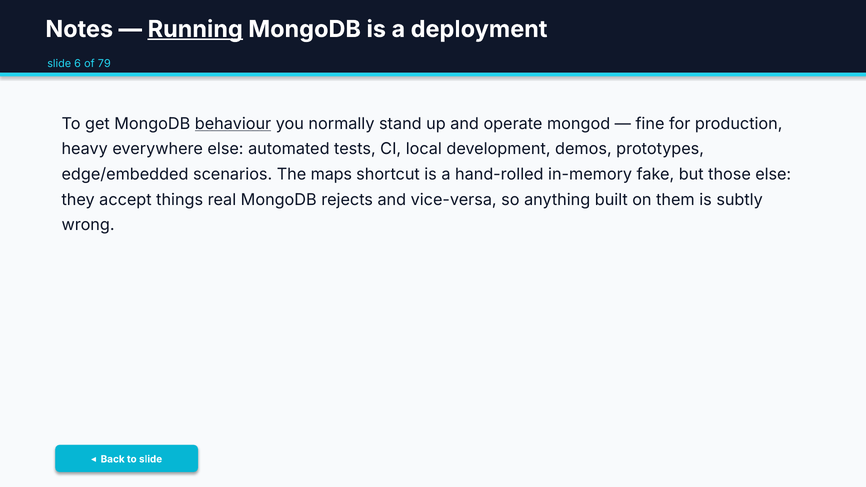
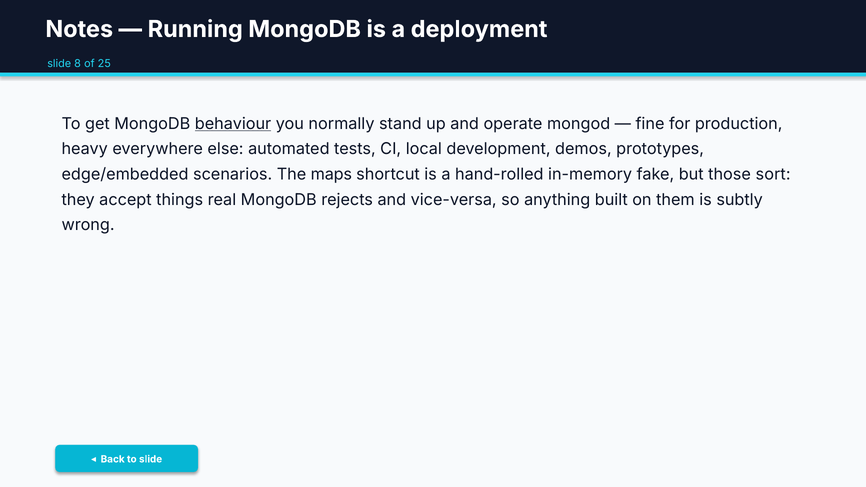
Running underline: present -> none (195, 29)
6: 6 -> 8 (78, 64)
79: 79 -> 25 (104, 64)
those else: else -> sort (773, 174)
